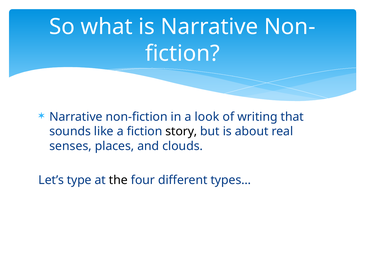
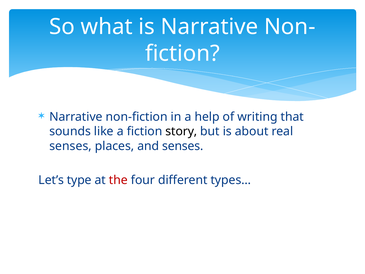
look: look -> help (207, 117)
and clouds: clouds -> senses (183, 146)
the colour: black -> red (118, 180)
